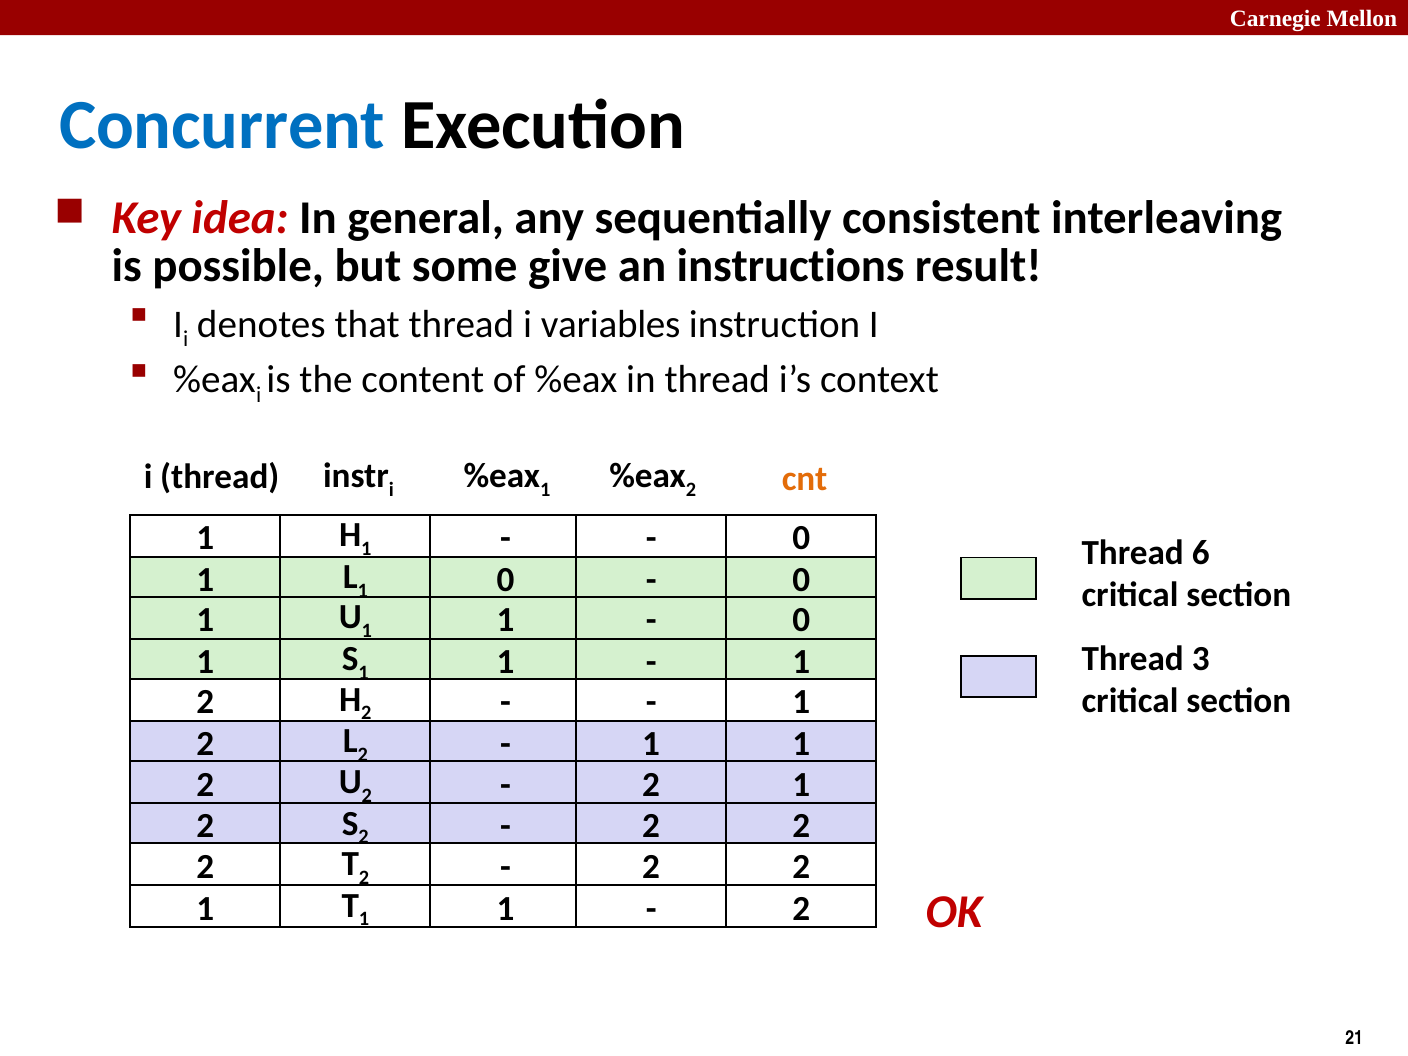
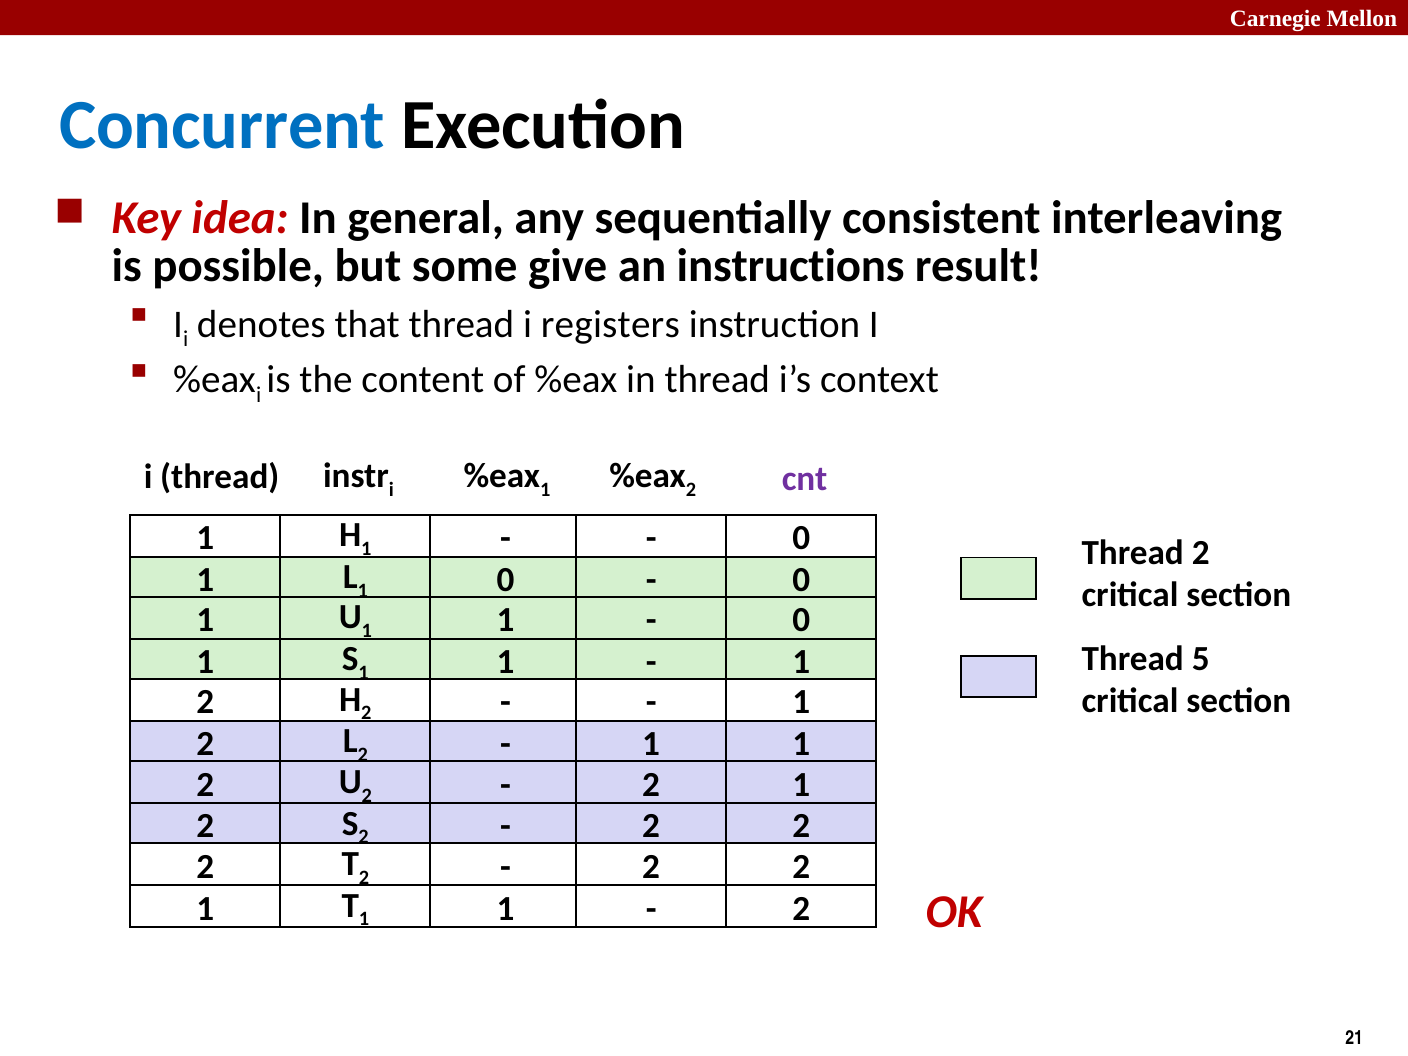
variables: variables -> registers (610, 324)
cnt colour: orange -> purple (804, 479)
Thread 6: 6 -> 2 (1201, 553)
3: 3 -> 5 (1201, 658)
